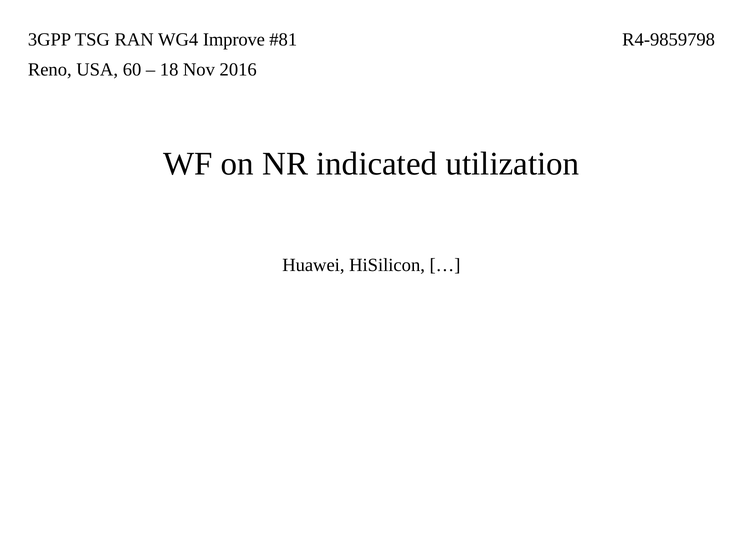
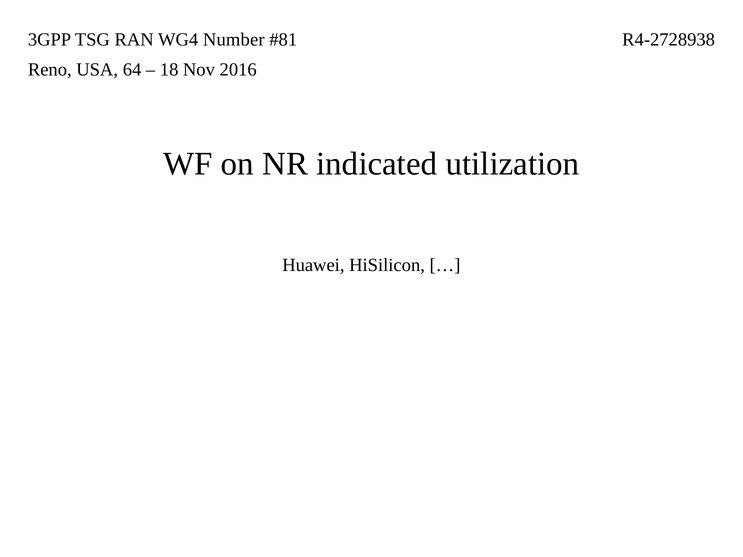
Improve: Improve -> Number (234, 40)
R4-9859798: R4-9859798 -> R4-2728938 (669, 40)
60: 60 -> 64 (132, 70)
